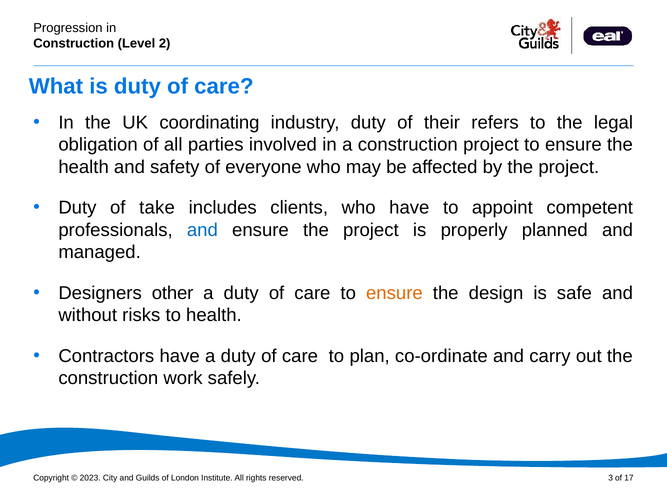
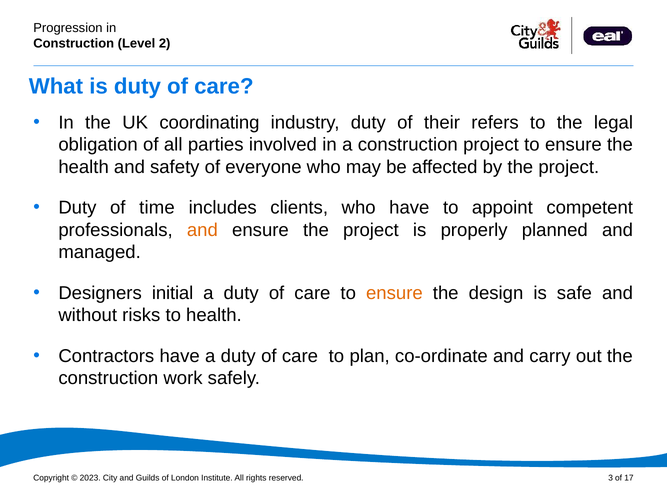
take: take -> time (157, 208)
and colour: blue -> orange (202, 230)
other: other -> initial (173, 293)
